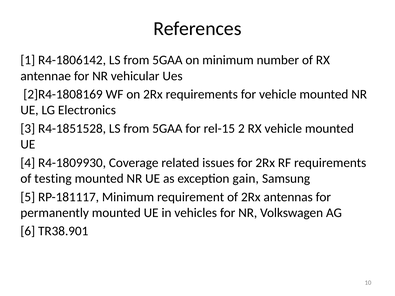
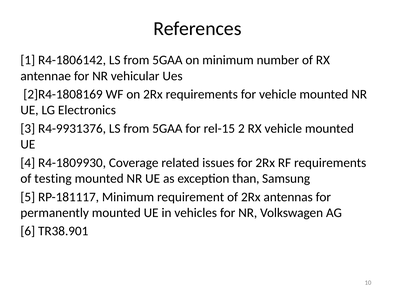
R4-1851528: R4-1851528 -> R4-9931376 (72, 129)
gain: gain -> than (246, 179)
